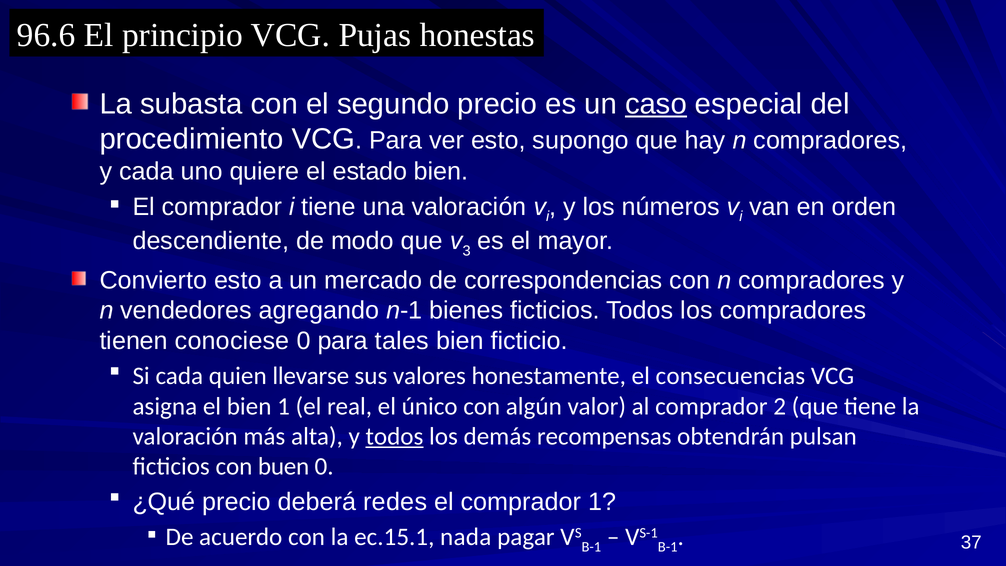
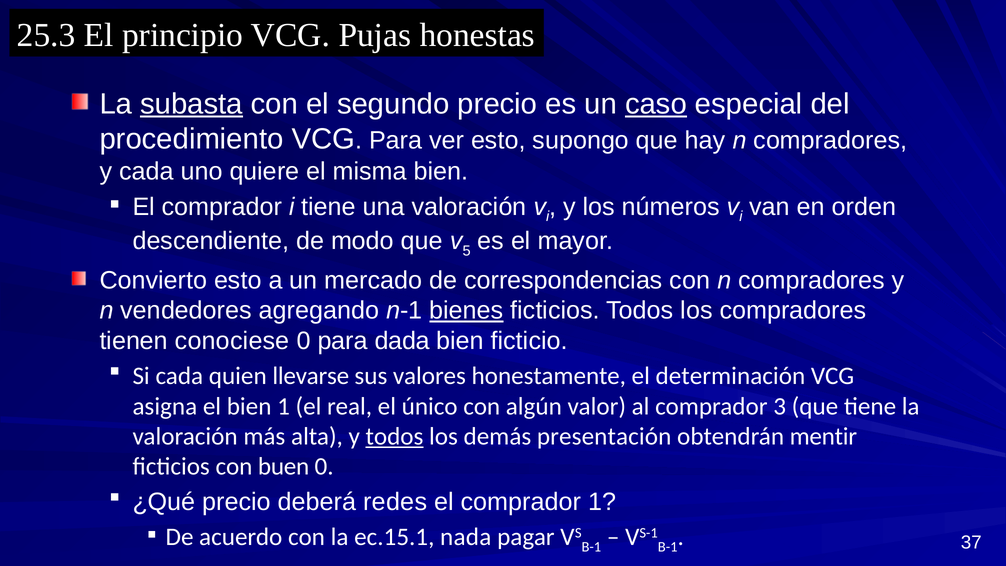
96.6: 96.6 -> 25.3 (46, 35)
subasta underline: none -> present (191, 104)
estado: estado -> misma (370, 172)
3: 3 -> 5 (467, 251)
bienes underline: none -> present (466, 311)
tales: tales -> dada (402, 341)
consecuencias: consecuencias -> determinación (730, 376)
2: 2 -> 3 (780, 406)
recompensas: recompensas -> presentación (604, 436)
pulsan: pulsan -> mentir (823, 436)
